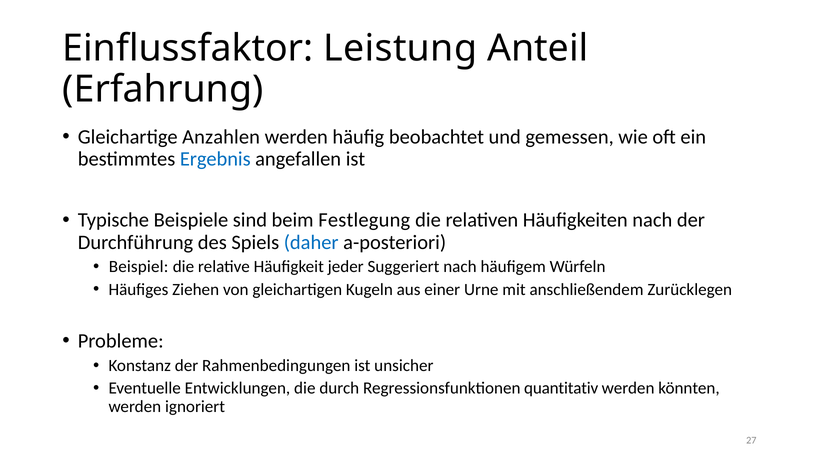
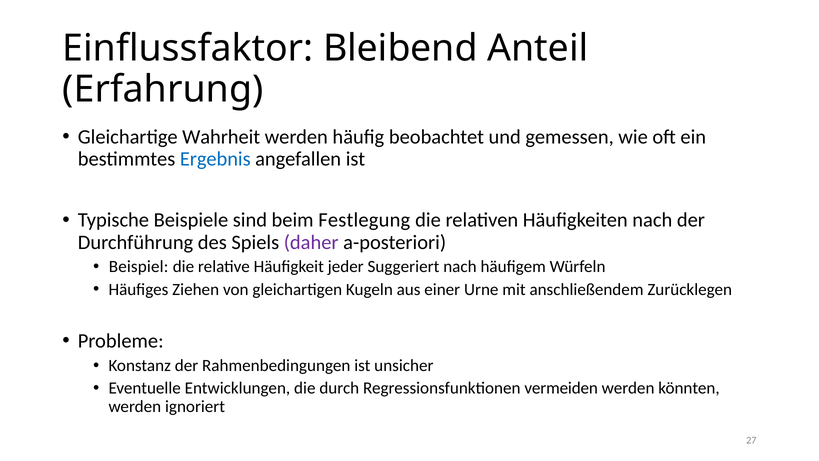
Leistung: Leistung -> Bleibend (400, 49)
Anzahlen: Anzahlen -> Wahrheit (221, 137)
daher colour: blue -> purple (311, 242)
quantitativ: quantitativ -> vermeiden (561, 388)
